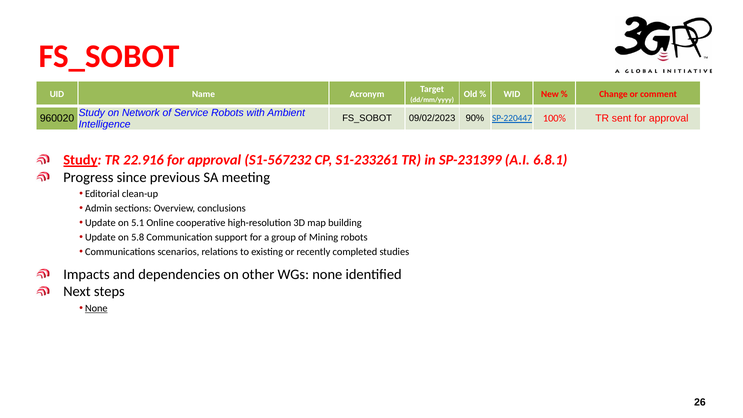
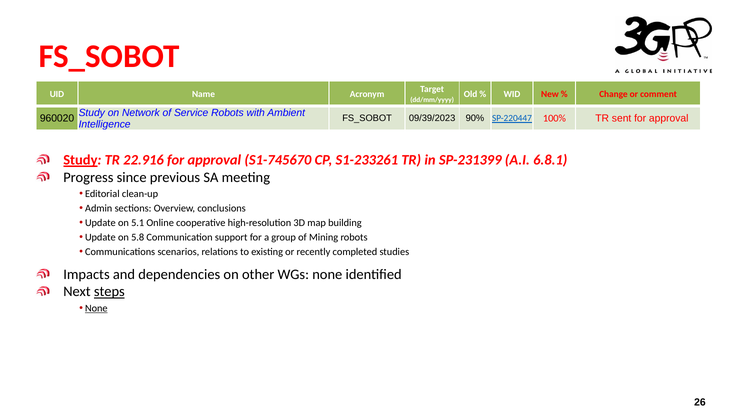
09/02/2023: 09/02/2023 -> 09/39/2023 (432, 118)
S1-567232: S1-567232 -> S1-745670 (278, 160)
steps underline: none -> present (109, 292)
